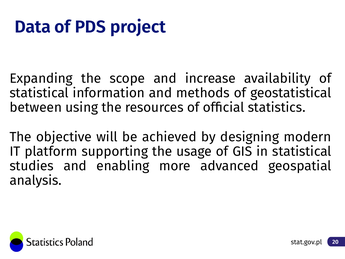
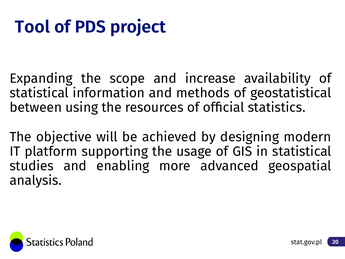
Data: Data -> Tool (32, 27)
